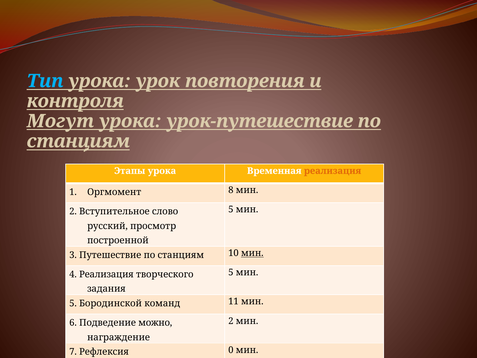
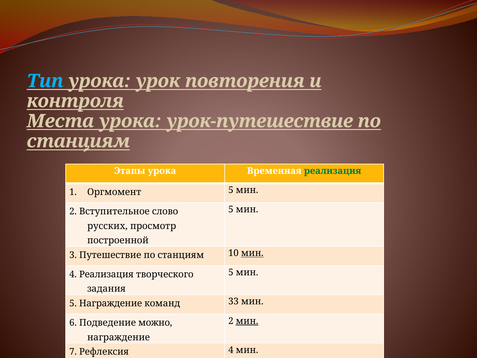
Могут: Могут -> Места (60, 121)
реализация colour: orange -> green (333, 171)
Оргмомент 8: 8 -> 5 (231, 190)
русский: русский -> русских (107, 226)
5 Бородинской: Бородинской -> Награждение (111, 303)
11: 11 -> 33 (233, 301)
мин underline: none -> present (247, 321)
Рефлексия 0: 0 -> 4 (231, 350)
